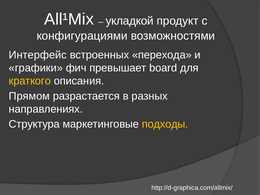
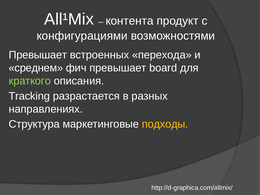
укладкой: укладкой -> контента (130, 21)
Интерфейс: Интерфейс -> Превышает (38, 55)
графики: графики -> среднем (36, 68)
краткого colour: yellow -> light green (30, 81)
Прямом: Прямом -> Tracking (29, 96)
